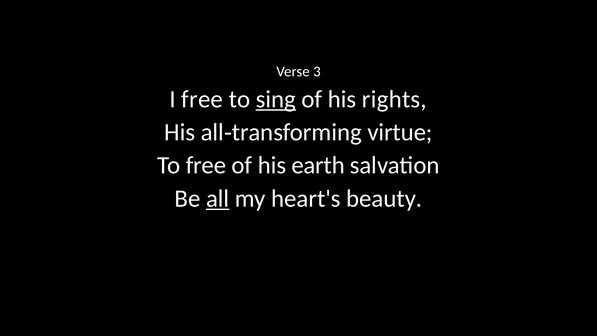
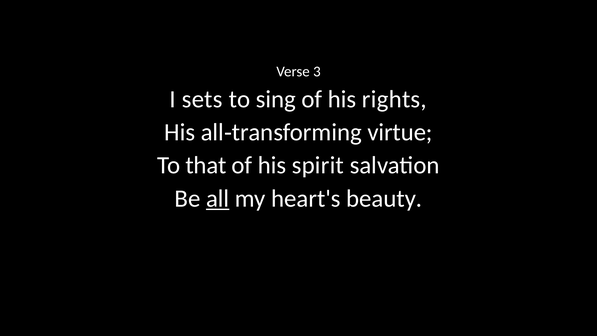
I free: free -> sets (202, 99)
sing underline: present -> none (276, 99)
To free: free -> that (206, 165)
earth: earth -> spirit (318, 165)
